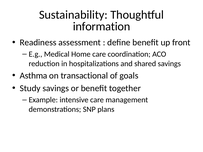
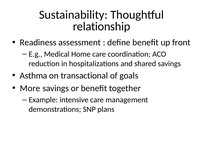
information: information -> relationship (102, 26)
Study: Study -> More (30, 88)
